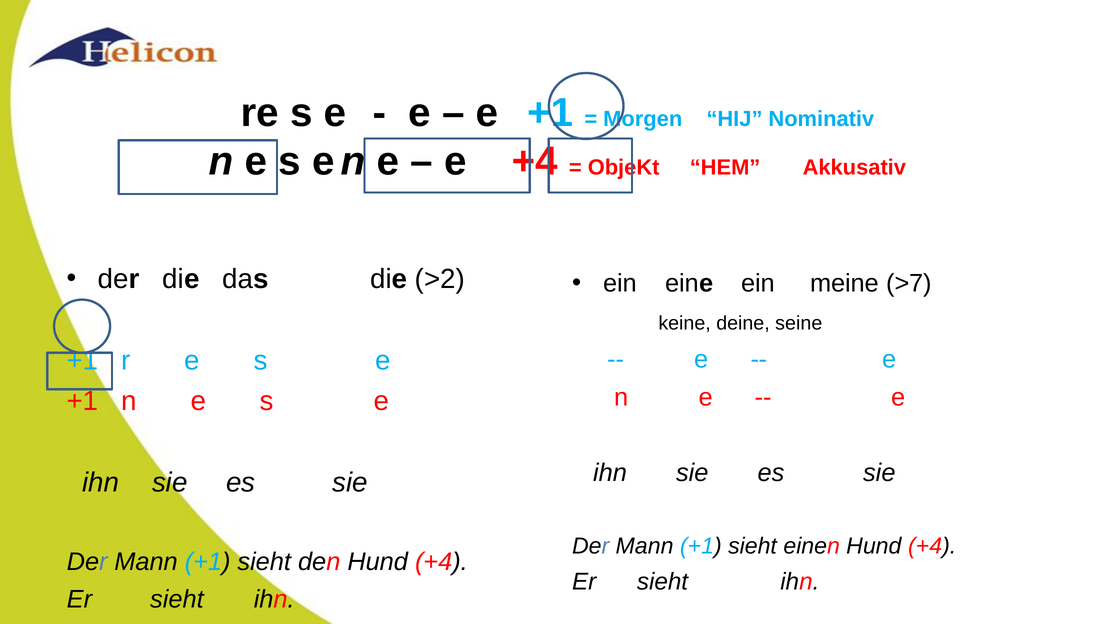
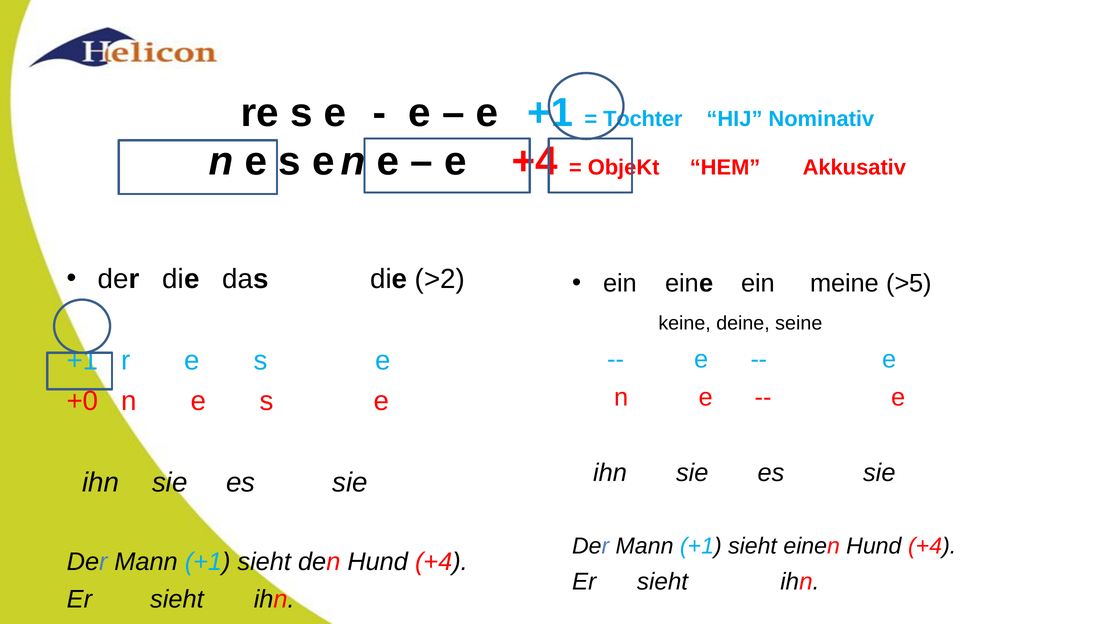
Morgen: Morgen -> Tochter (643, 119)
>7: >7 -> >5 (909, 283)
+1: +1 -> +0 (83, 401)
